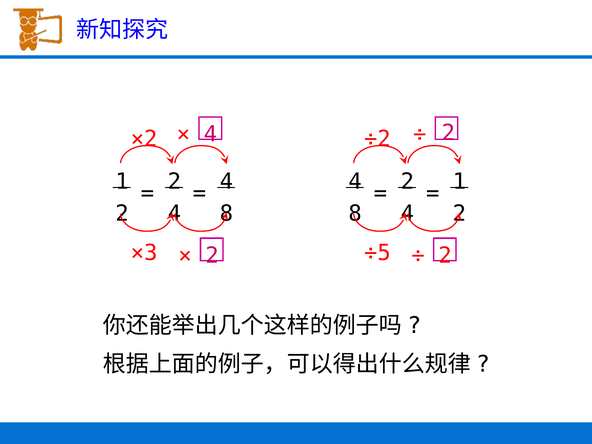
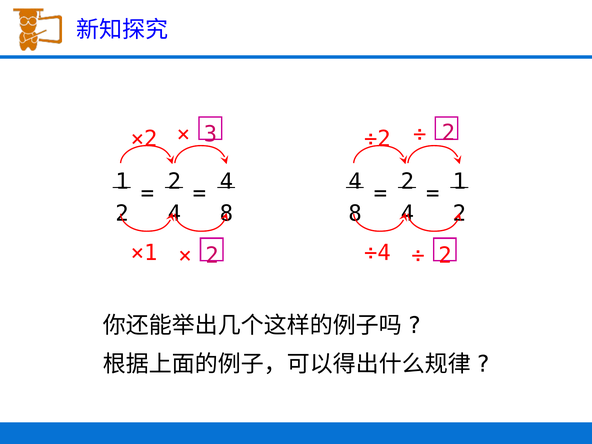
4: 4 -> 3 (210, 134)
×3: ×3 -> ×1 (144, 253)
÷5: ÷5 -> ÷4 (377, 253)
